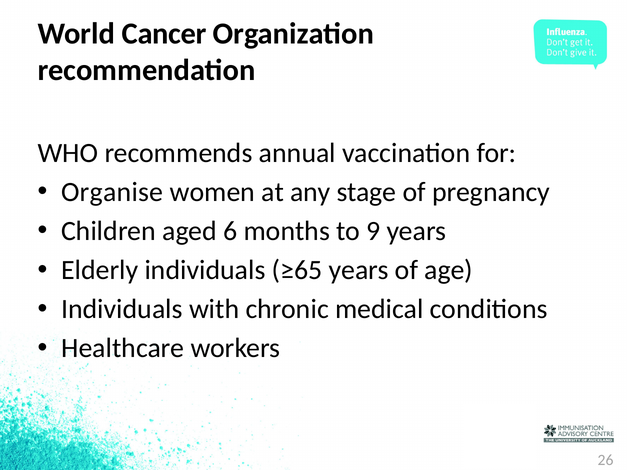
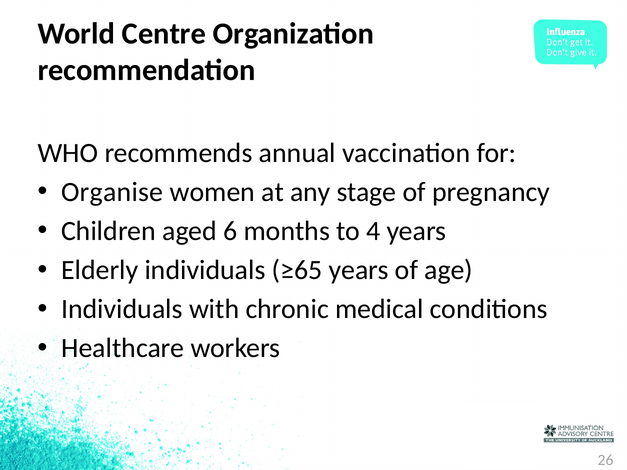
Cancer: Cancer -> Centre (164, 34)
9: 9 -> 4 (373, 231)
